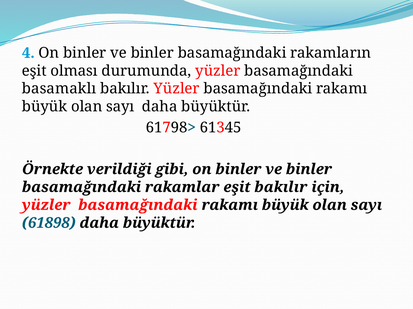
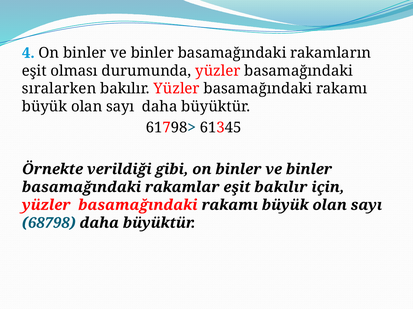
basamaklı: basamaklı -> sıralarken (59, 89)
61898: 61898 -> 68798 (49, 223)
